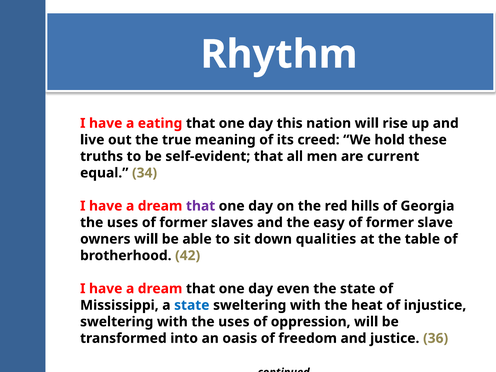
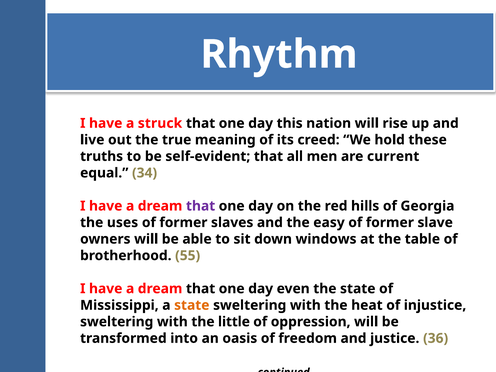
eating: eating -> struck (160, 123)
qualities: qualities -> windows (326, 239)
42: 42 -> 55 (188, 256)
state colour: blue -> orange (192, 305)
with the uses: uses -> little (234, 322)
